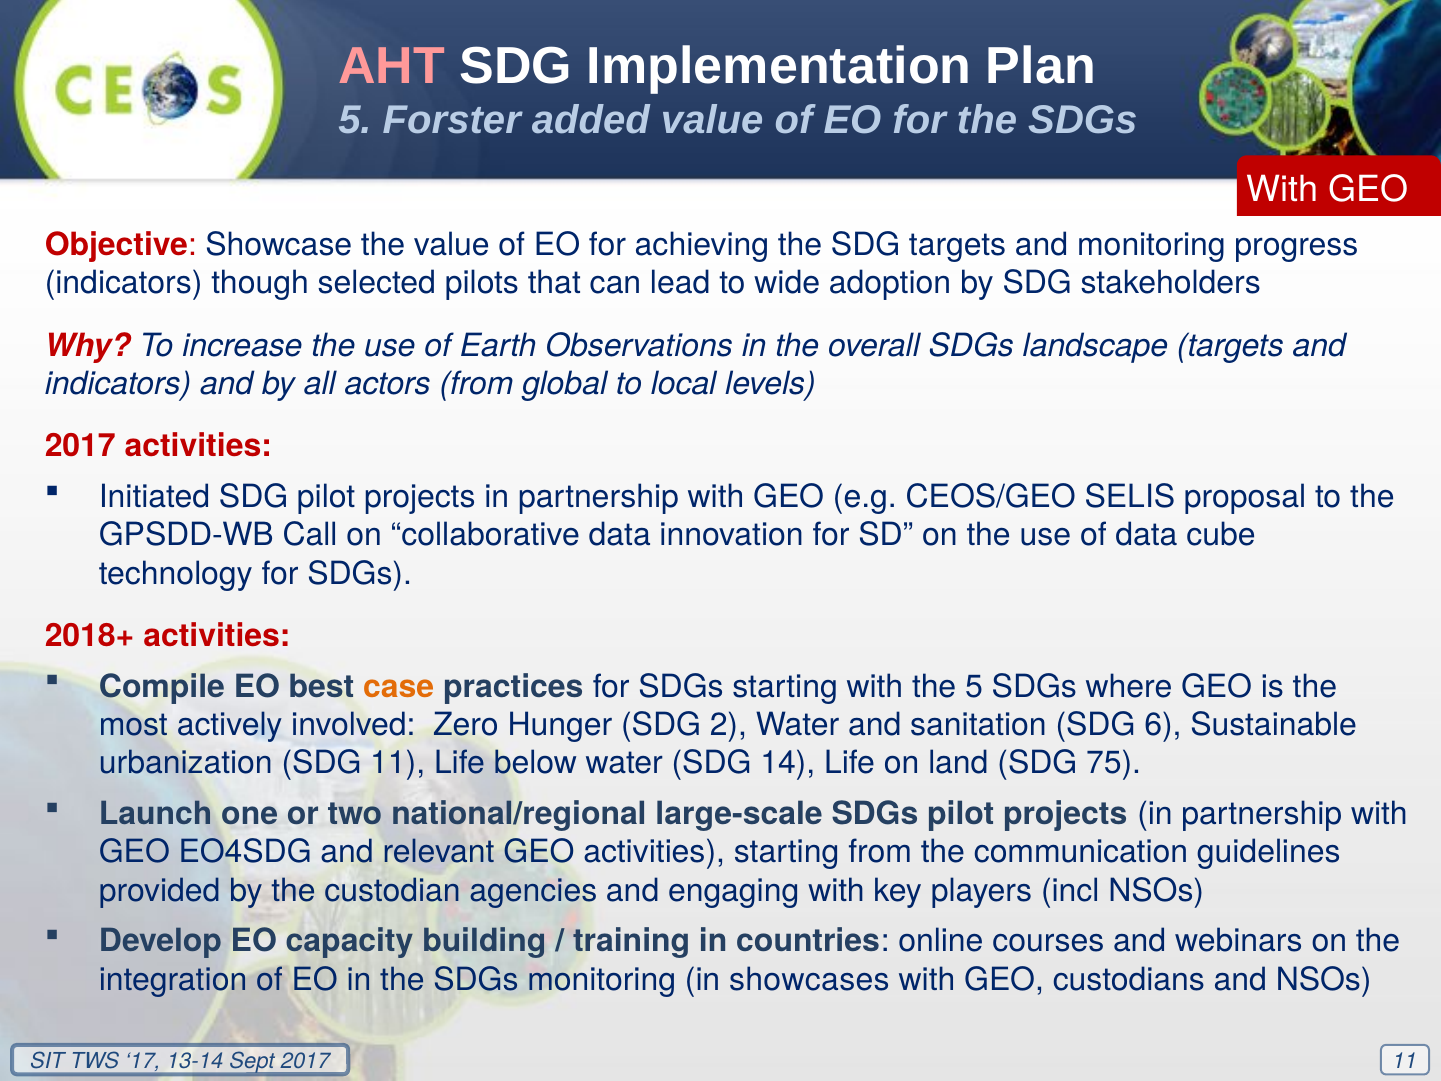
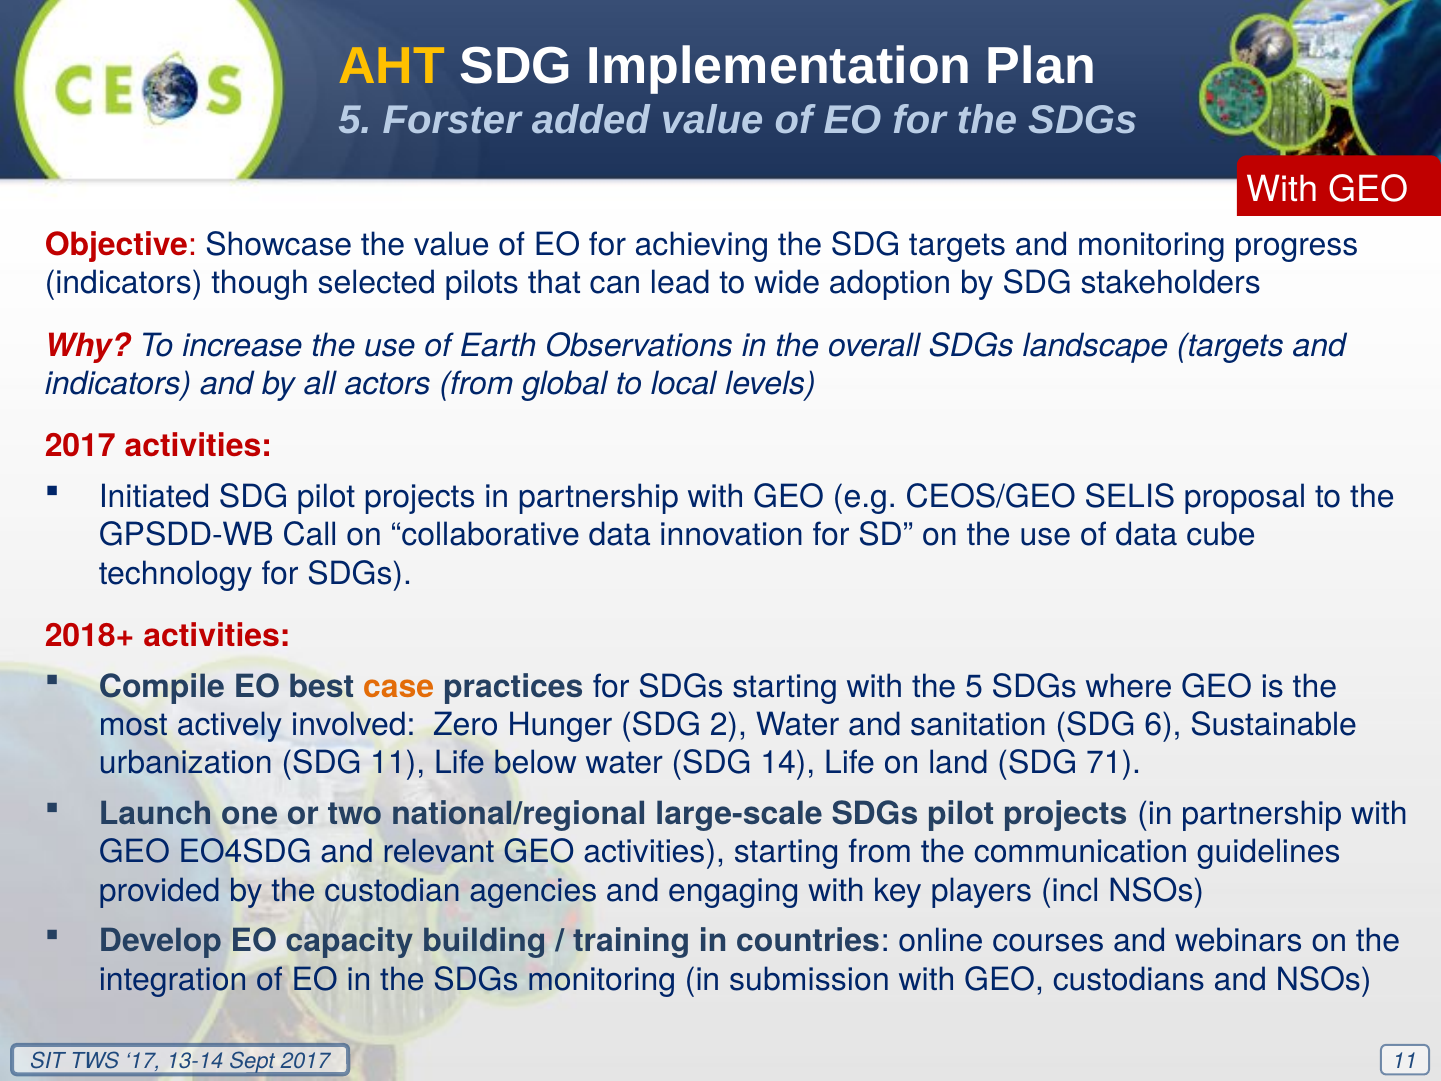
AHT colour: pink -> yellow (392, 66)
75: 75 -> 71 (1114, 763)
showcases: showcases -> submission (809, 979)
